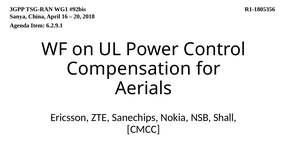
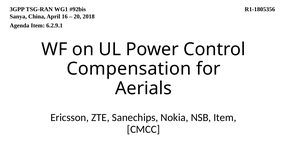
NSB Shall: Shall -> Item (225, 117)
